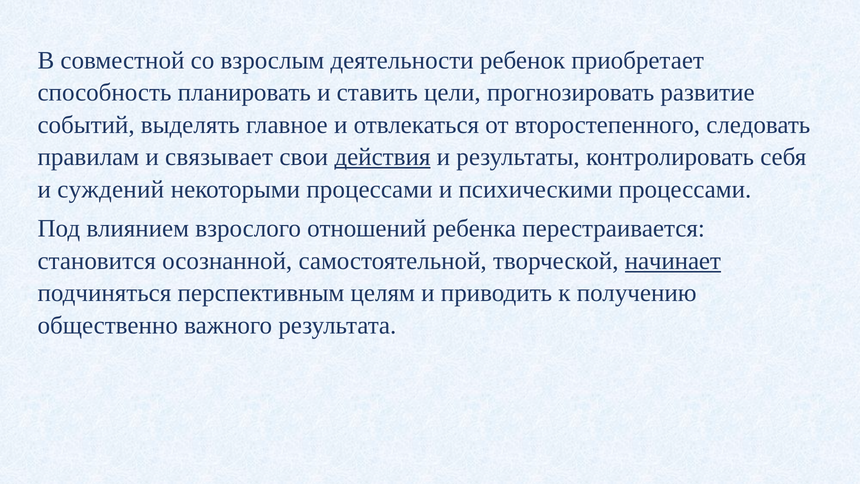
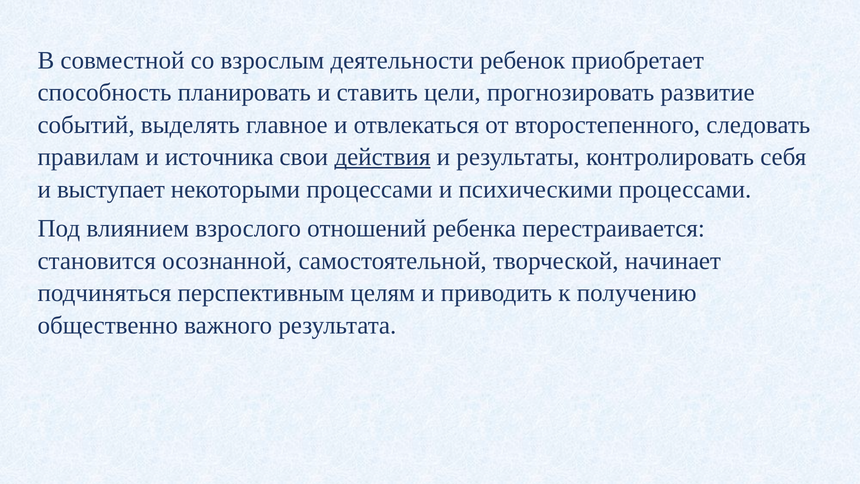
связывает: связывает -> источника (219, 157)
суждений: суждений -> выступает (111, 189)
начинает underline: present -> none (673, 261)
